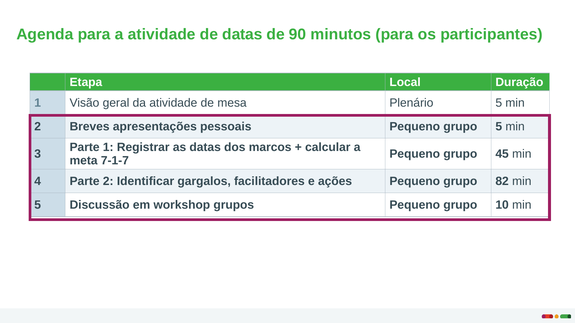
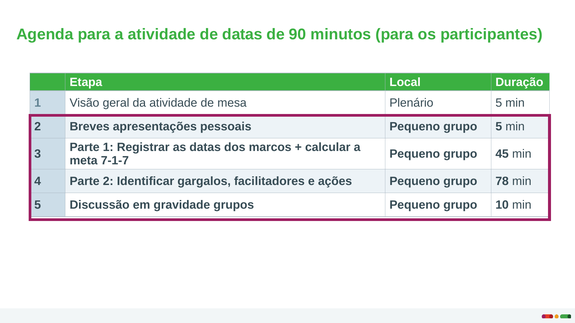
82: 82 -> 78 (502, 181)
workshop: workshop -> gravidade (182, 205)
